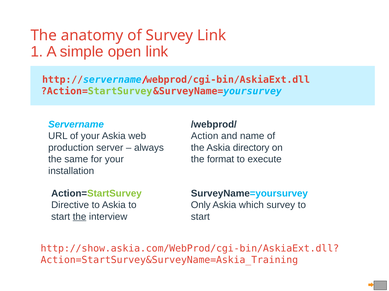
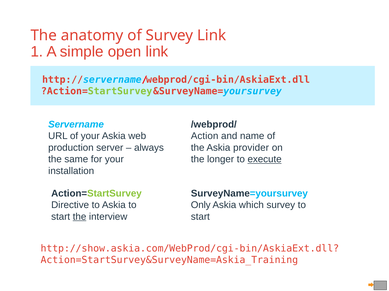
directory: directory -> provider (251, 148)
format: format -> longer (221, 160)
execute underline: none -> present (265, 160)
